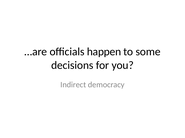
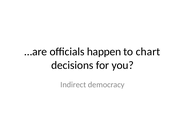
some: some -> chart (148, 52)
